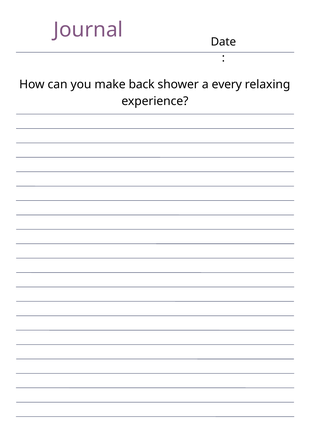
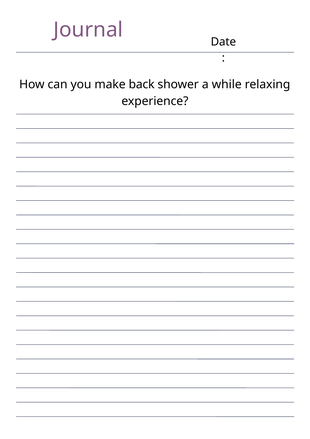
every: every -> while (227, 84)
